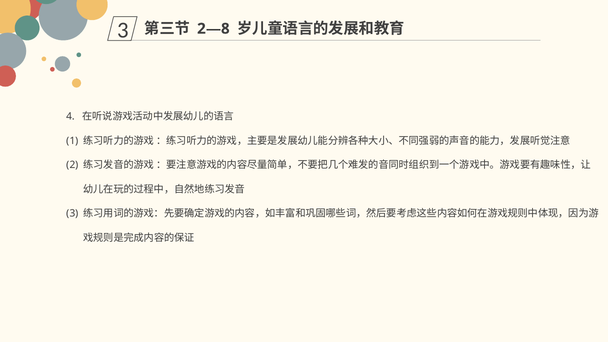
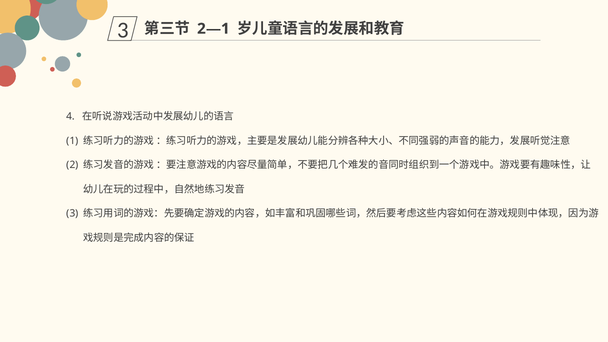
2—8: 2—8 -> 2—1 (213, 29)
